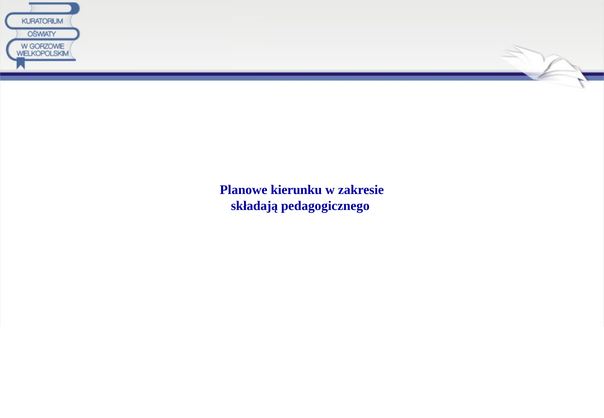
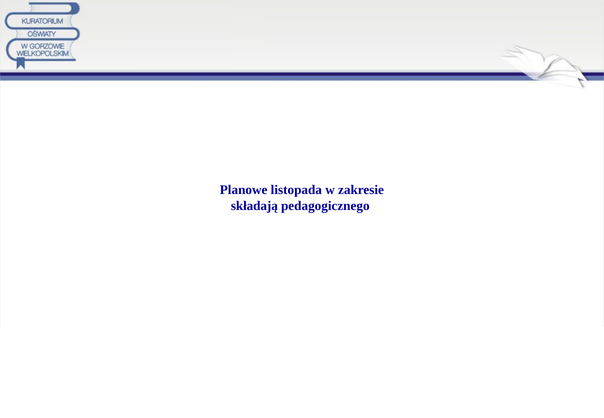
kierunku: kierunku -> listopada (296, 190)
